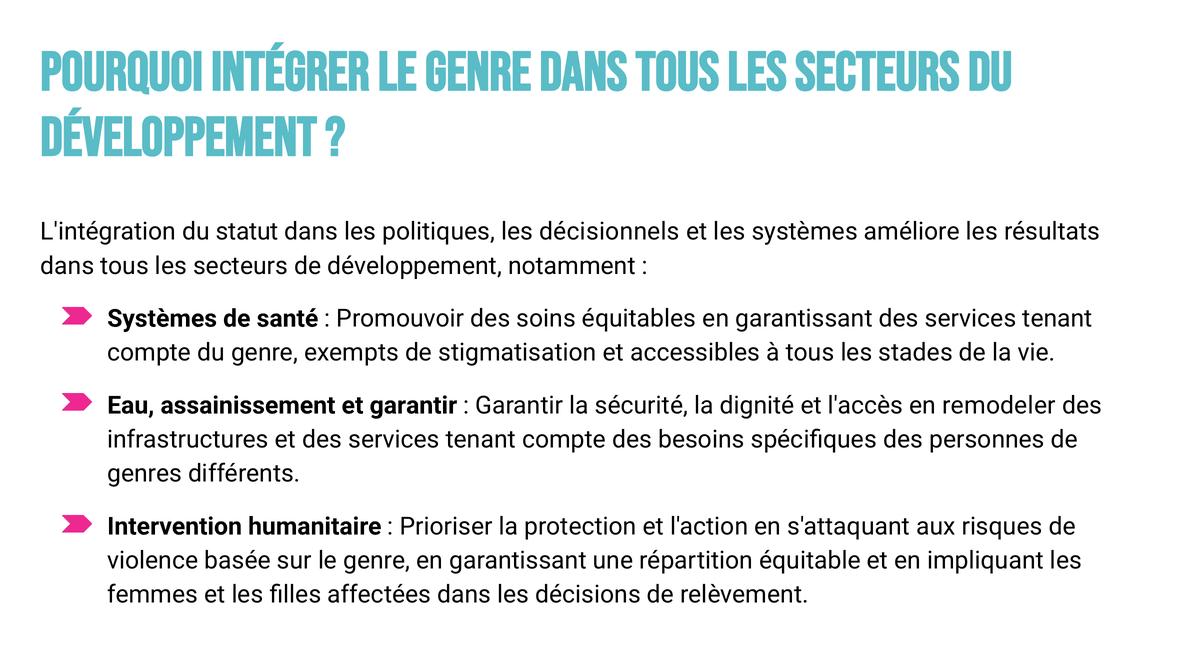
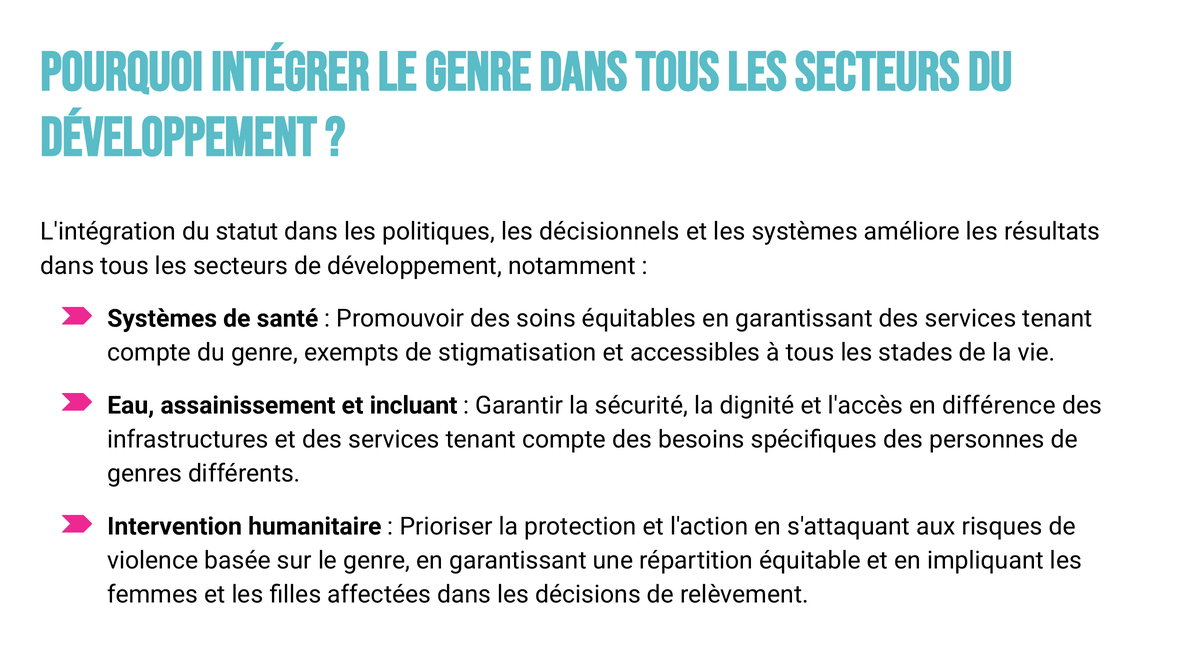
et garantir: garantir -> incluant (413, 405)
remodeler: remodeler -> différence (999, 405)
